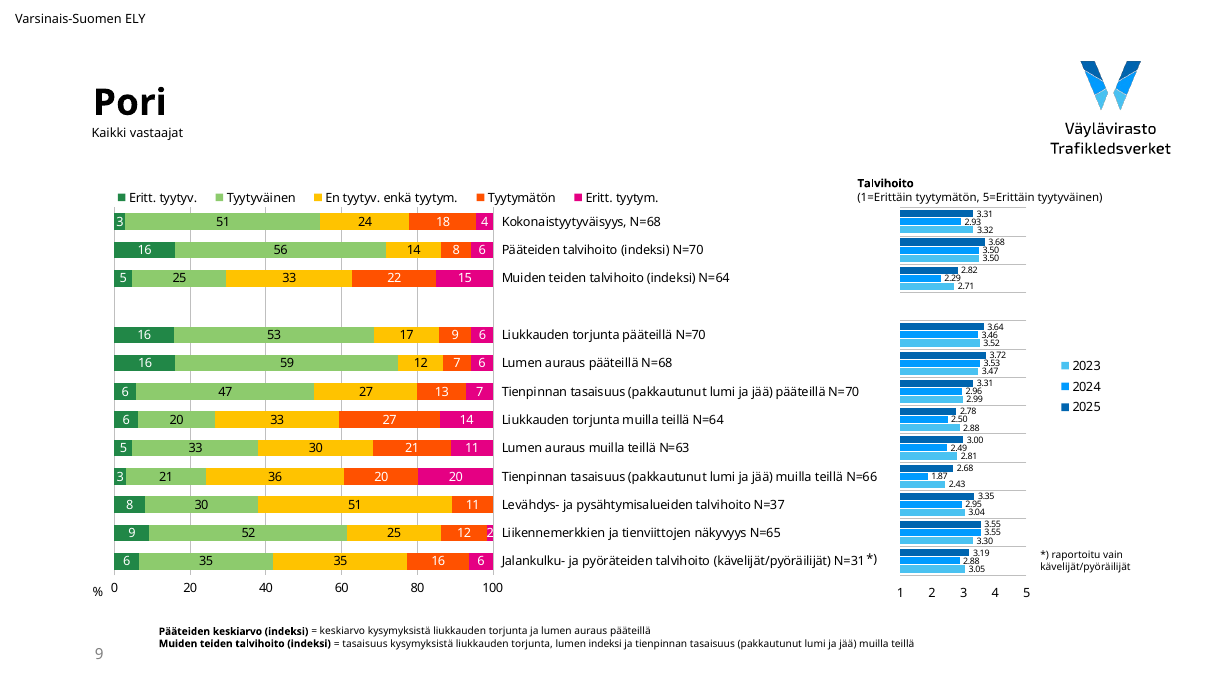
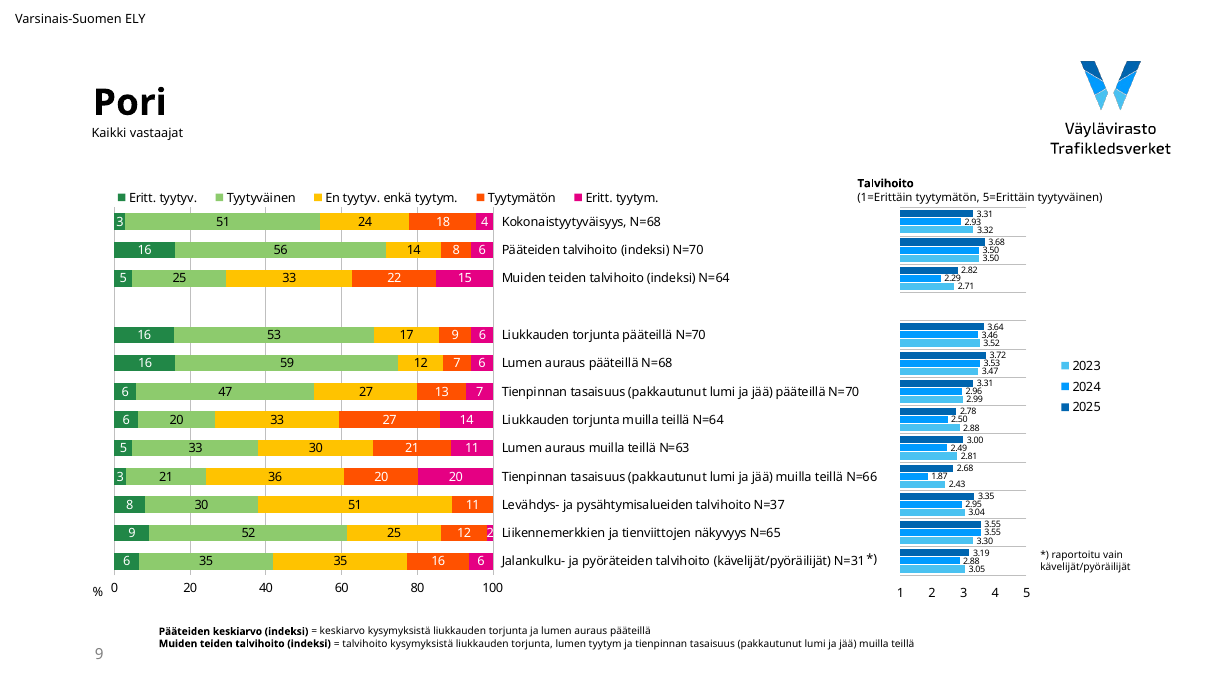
tasaisuus: tasaisuus -> talvihoito (365, 643)
lumen indeksi: indeksi -> tyytym (605, 643)
